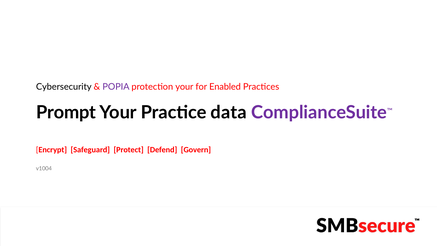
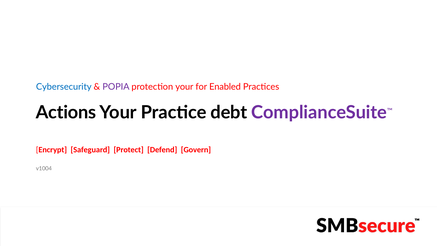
Cybersecurity colour: black -> blue (64, 87)
Prompt: Prompt -> Actions (66, 112)
data: data -> debt (229, 112)
